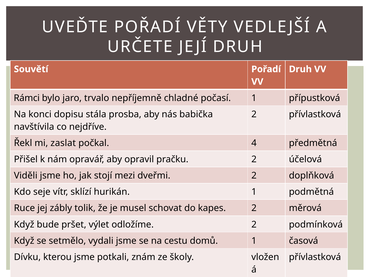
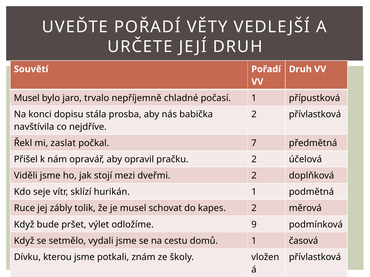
Rámci: Rámci -> Musel (27, 98)
4: 4 -> 7 (254, 143)
odložíme 2: 2 -> 9 (254, 225)
